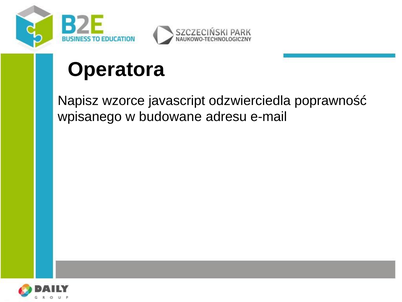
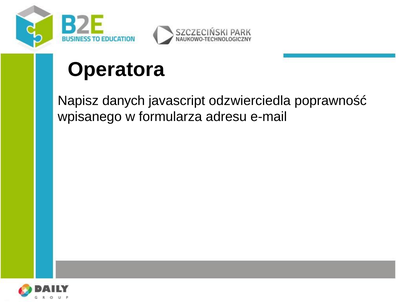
wzorce: wzorce -> danych (124, 101)
budowane: budowane -> formularza (170, 117)
